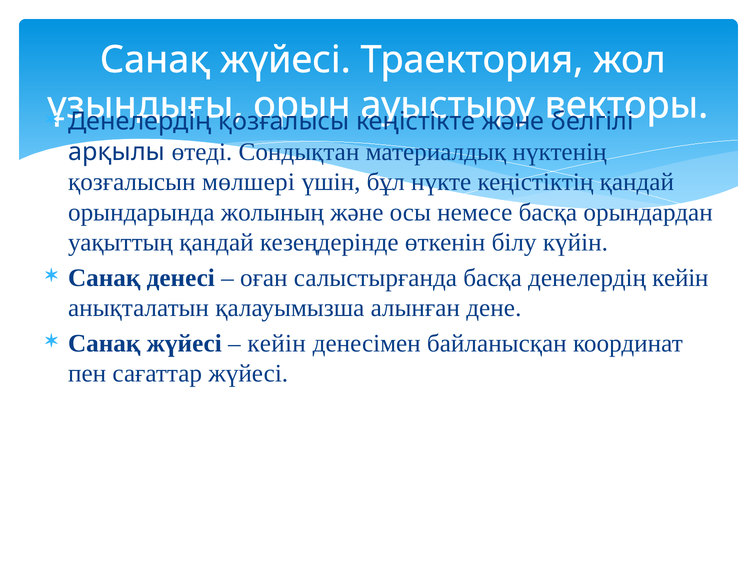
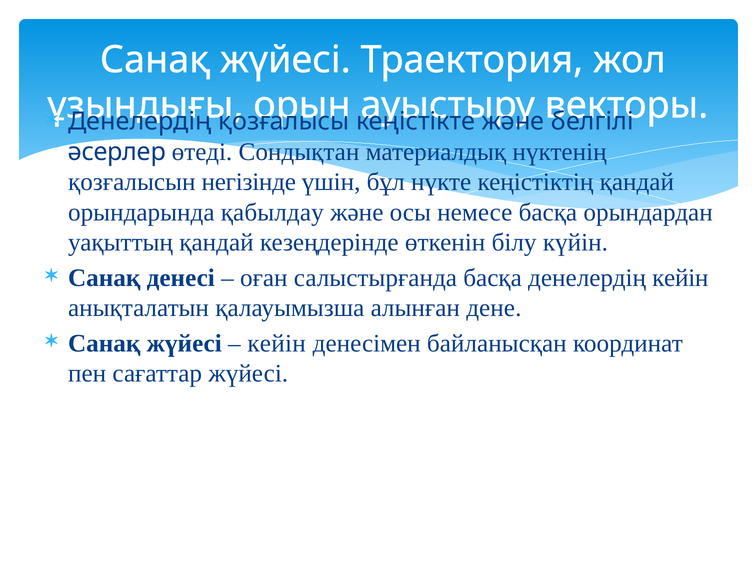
арқылы: арқылы -> әсерлер (117, 152)
мөлшері: мөлшері -> негізінде (249, 182)
жолының: жолының -> қабылдау (272, 212)
